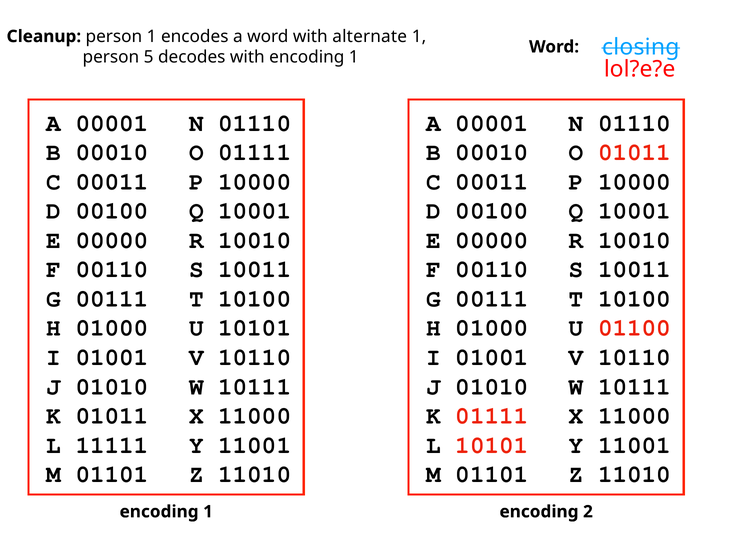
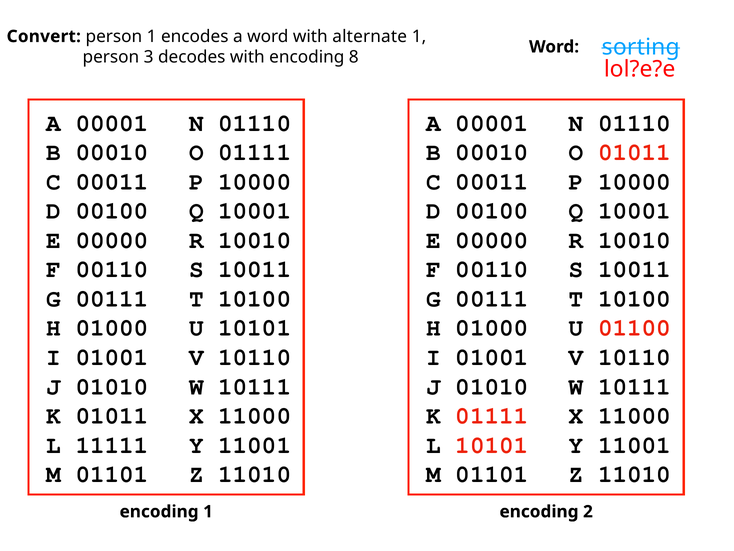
Cleanup: Cleanup -> Convert (44, 36)
closing: closing -> sorting (641, 47)
5: 5 -> 3 (149, 57)
with encoding 1: 1 -> 8 (354, 57)
